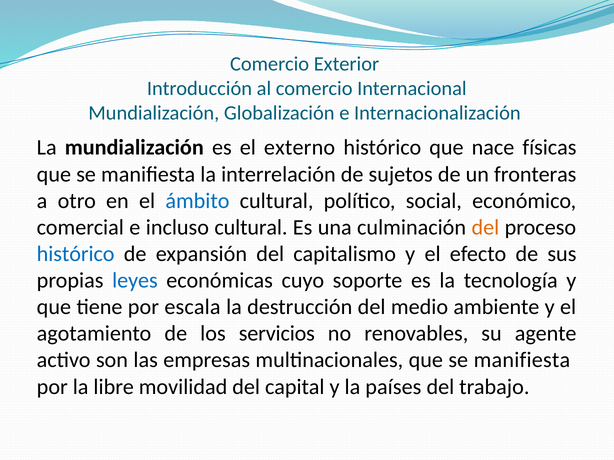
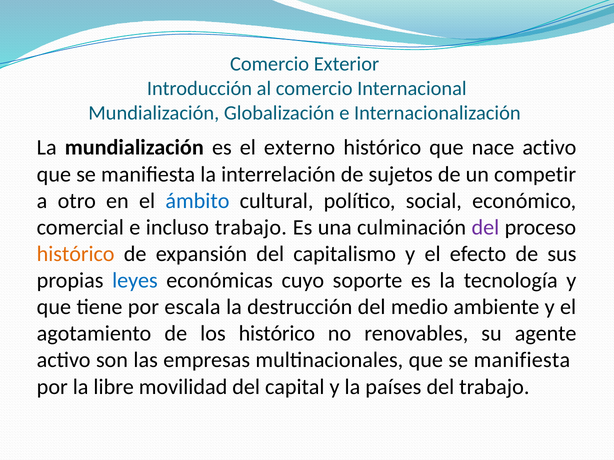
nace físicas: físicas -> activo (549, 148)
fronteras: fronteras -> competir (535, 174)
incluso cultural: cultural -> trabajo (251, 228)
del colour: orange -> purple (485, 228)
histórico colour: blue -> orange (76, 254)
los servicios: servicios -> histórico (277, 334)
